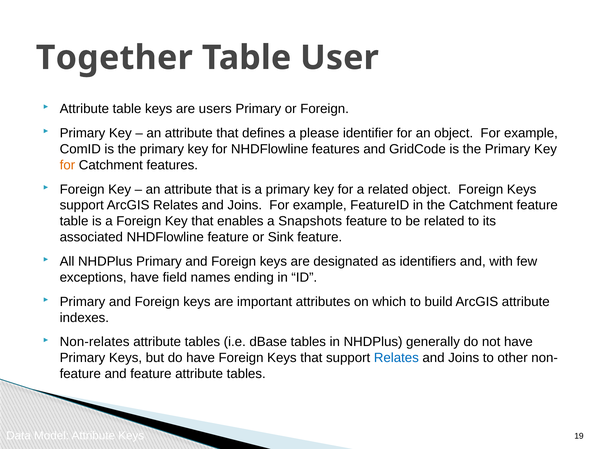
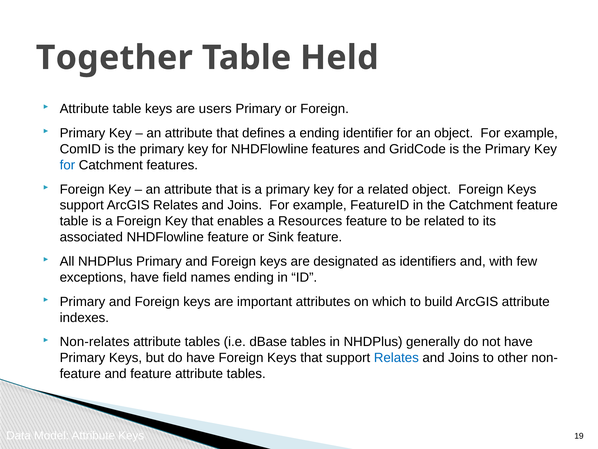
User: User -> Held (339, 58)
a please: please -> ending (319, 133)
for colour: orange -> blue (67, 165)
Snapshots: Snapshots -> Resources (310, 221)
